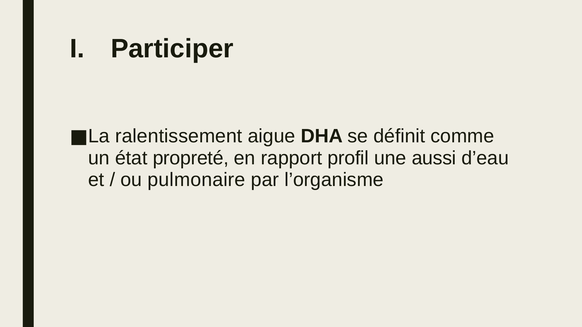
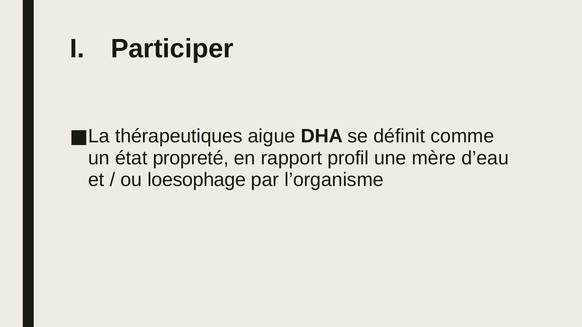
ralentissement: ralentissement -> thérapeutiques (179, 136)
aussi: aussi -> mère (434, 158)
pulmonaire: pulmonaire -> loesophage (197, 180)
